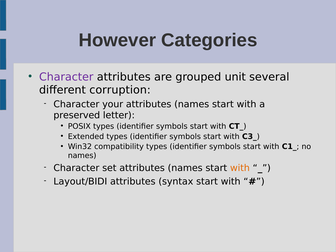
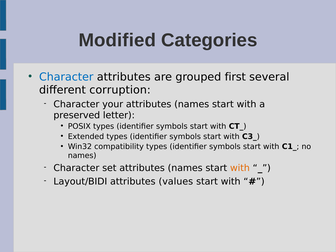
However: However -> Modified (117, 40)
Character colour: purple -> blue (66, 77)
unit: unit -> first (235, 77)
syntax: syntax -> values (176, 181)
